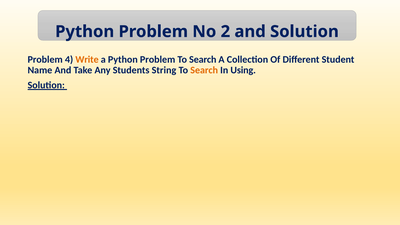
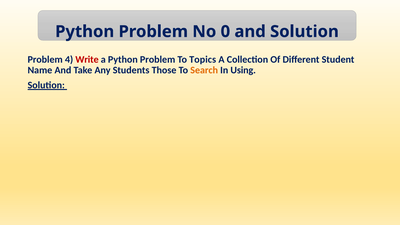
2: 2 -> 0 (225, 32)
Write colour: orange -> red (87, 59)
Search: Search -> Topics (203, 59)
String: String -> Those (164, 70)
